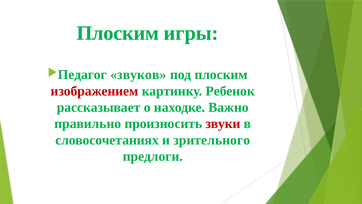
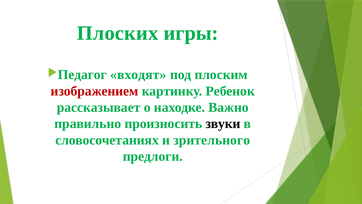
Плоским: Плоским -> Плоских (118, 33)
звуков: звуков -> входят (138, 75)
звуки colour: red -> black (223, 123)
